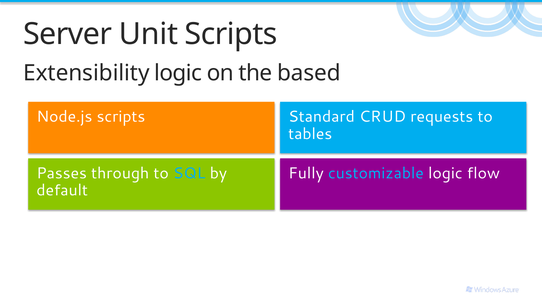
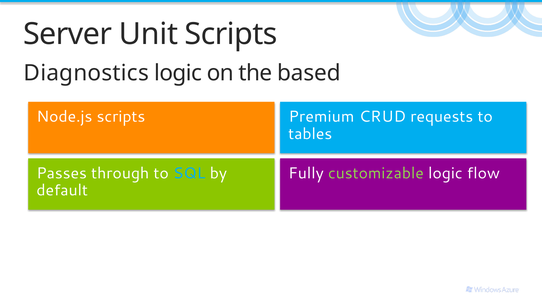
Extensibility: Extensibility -> Diagnostics (86, 73)
Standard: Standard -> Premium (321, 117)
customizable colour: light blue -> light green (376, 173)
